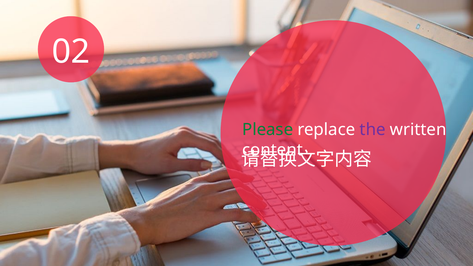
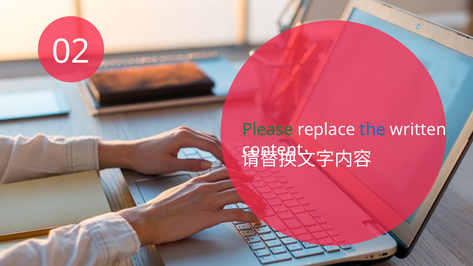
the colour: purple -> blue (373, 130)
